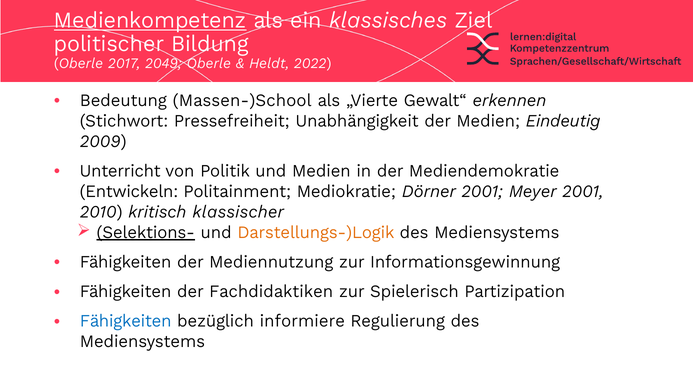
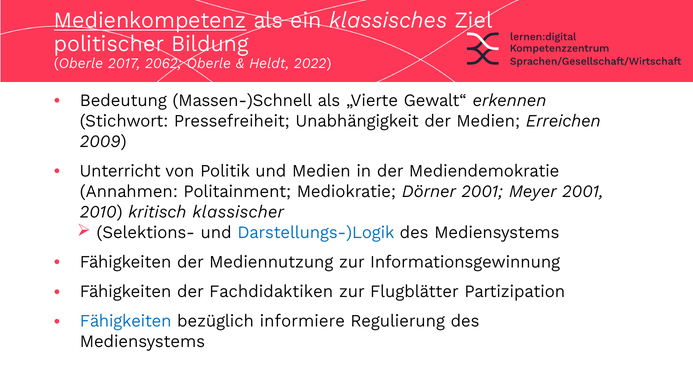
2049: 2049 -> 2062 (163, 64)
Massen-)School: Massen-)School -> Massen-)Schnell (242, 100)
Eindeutig: Eindeutig -> Erreichen (563, 121)
Entwickeln: Entwickeln -> Annahmen (129, 191)
Selektions- underline: present -> none (146, 232)
Darstellungs-)Logik colour: orange -> blue (316, 232)
Spielerisch: Spielerisch -> Flugblätter (414, 291)
